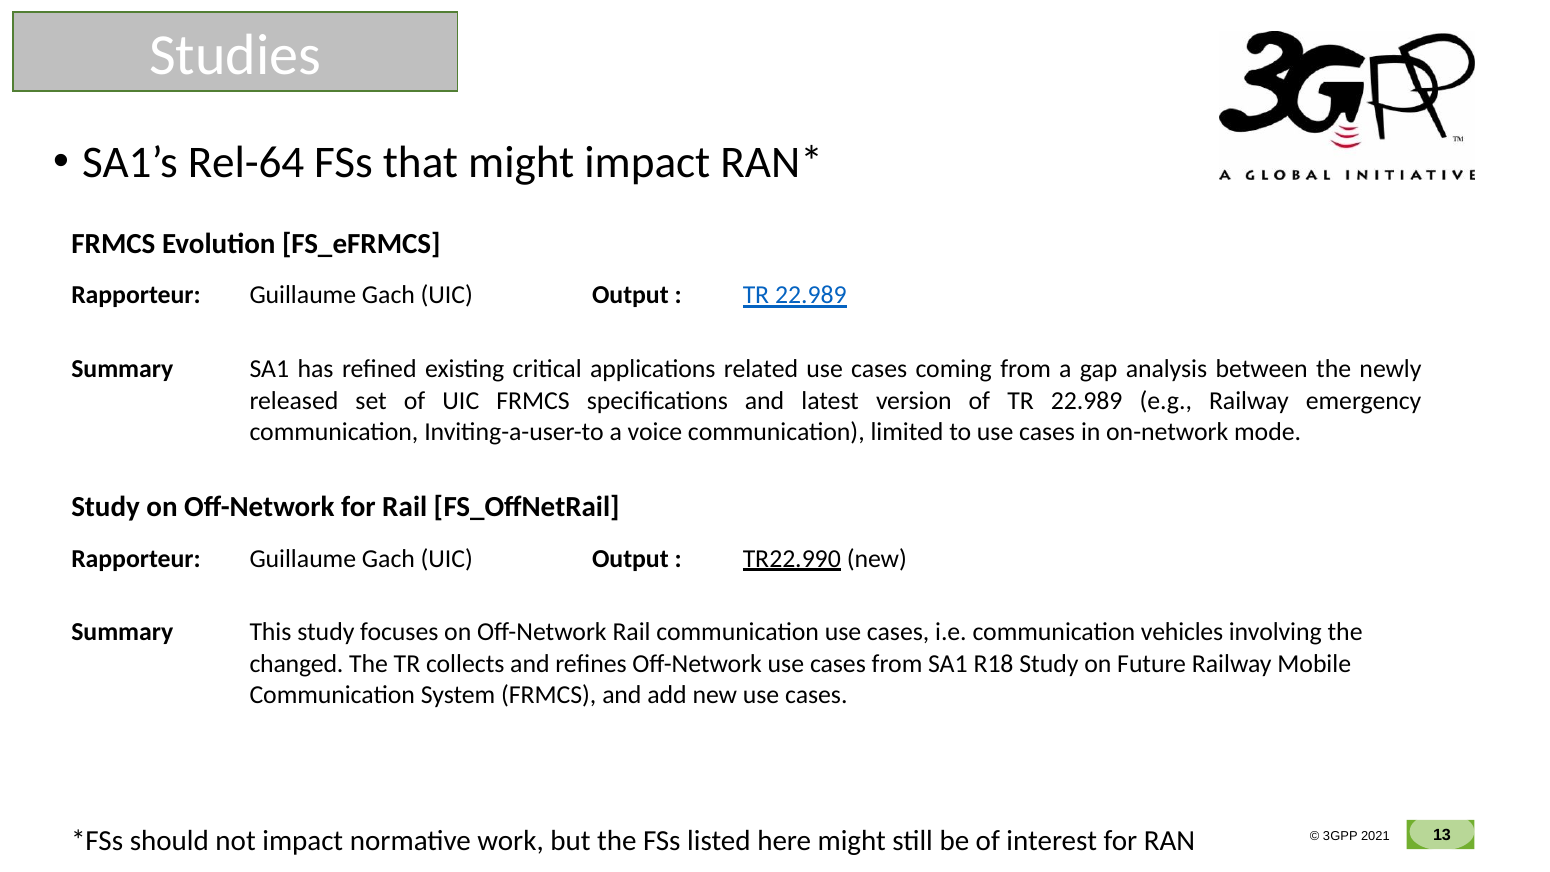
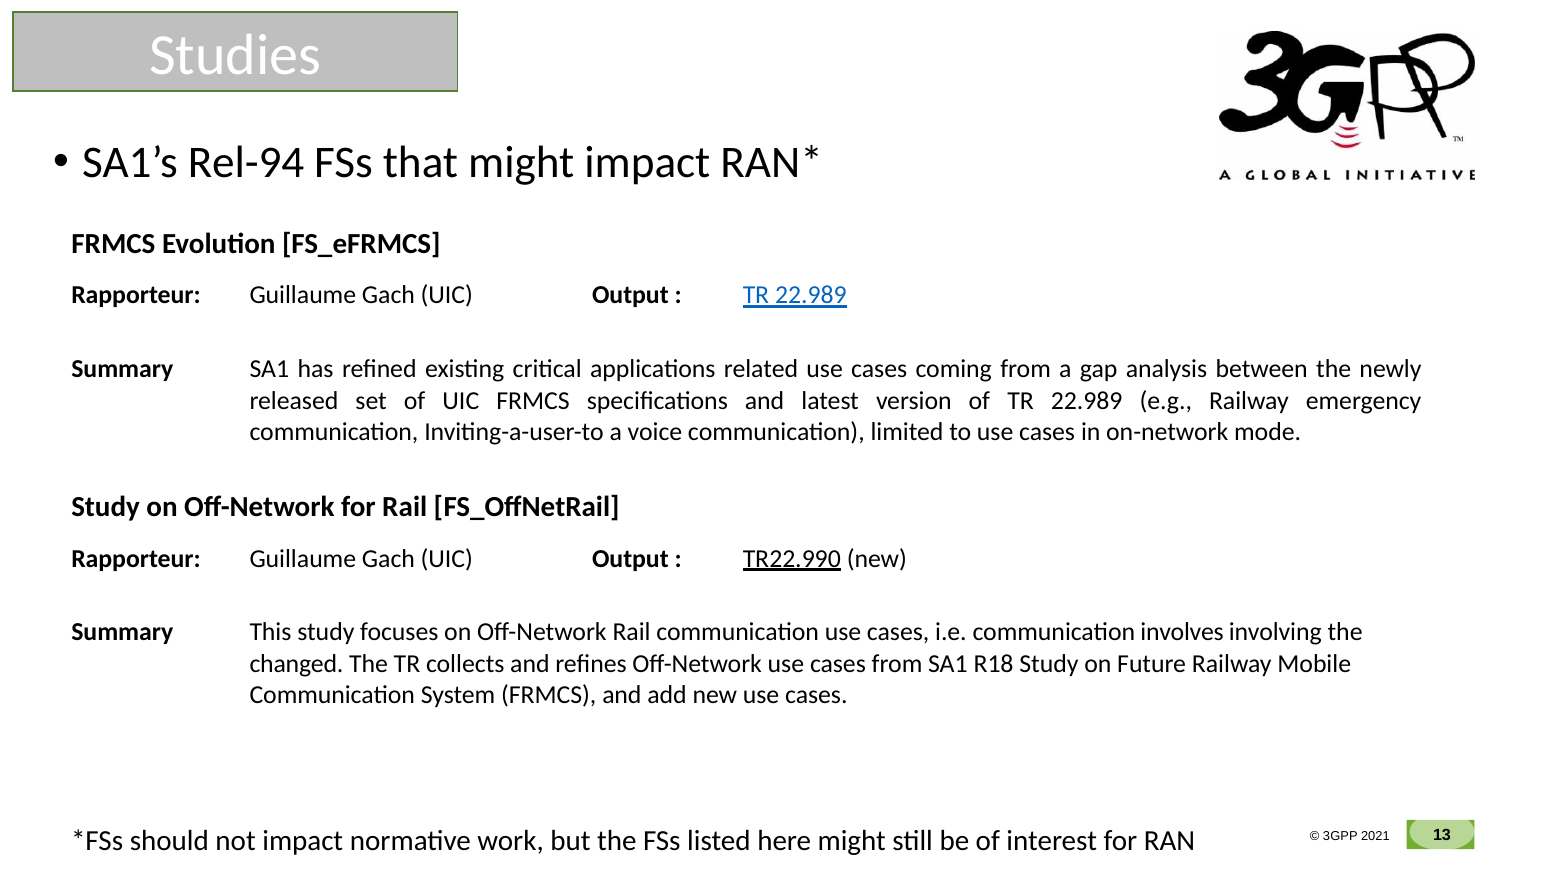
Rel-64: Rel-64 -> Rel-94 (246, 162)
vehicles: vehicles -> involves (1182, 632)
